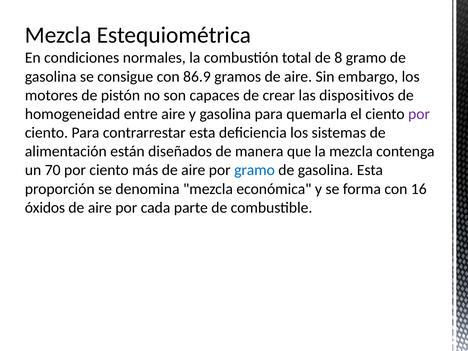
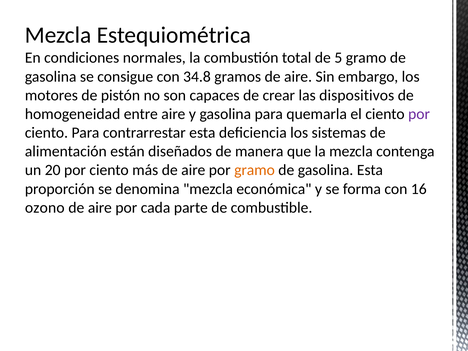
8: 8 -> 5 (338, 58)
86.9: 86.9 -> 34.8 (197, 77)
70: 70 -> 20 (53, 170)
gramo colour: blue -> orange (255, 170)
óxidos: óxidos -> ozono (45, 208)
